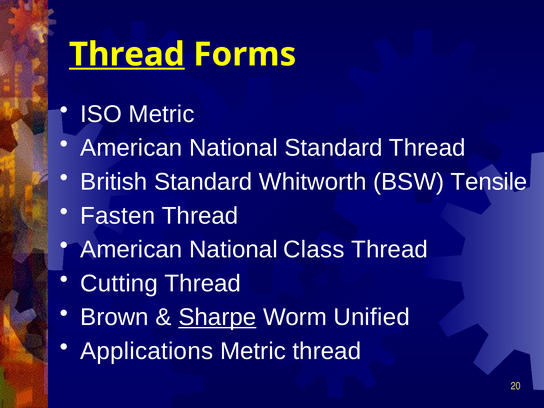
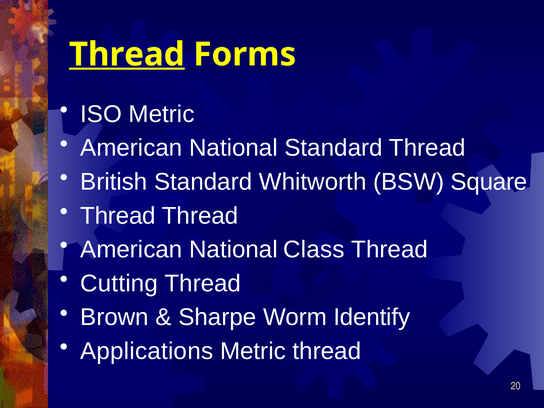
Tensile: Tensile -> Square (489, 182)
Fasten: Fasten -> Thread (118, 216)
Sharpe underline: present -> none (217, 317)
Unified: Unified -> Identify (372, 317)
